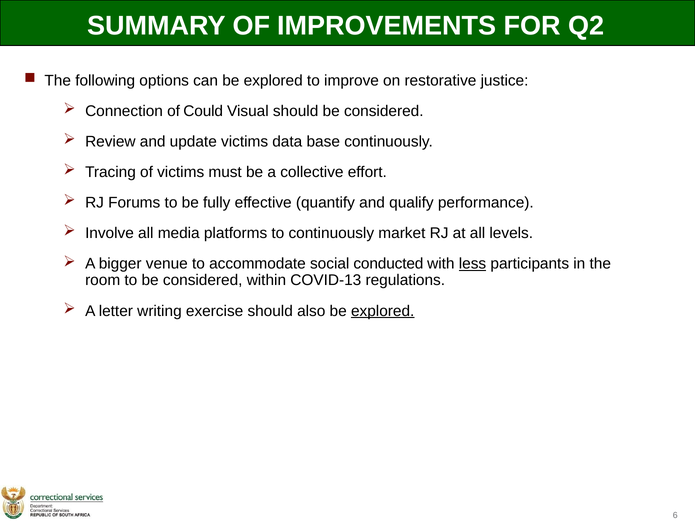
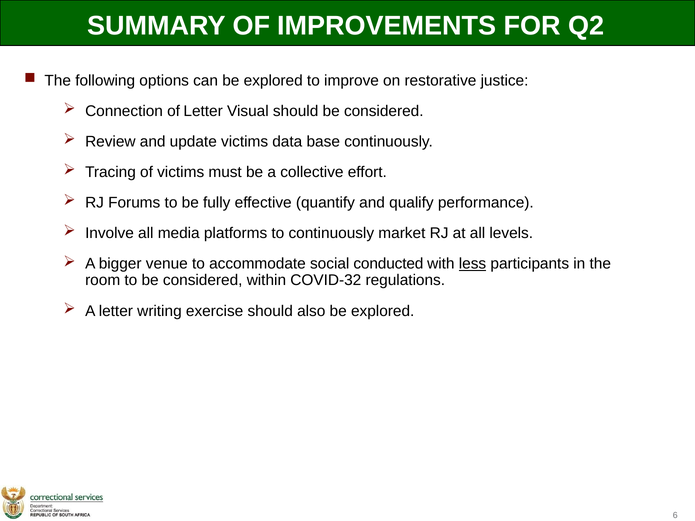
of Could: Could -> Letter (203, 111)
COVID-13: COVID-13 -> COVID-32 (326, 281)
explored underline: present -> none (383, 311)
